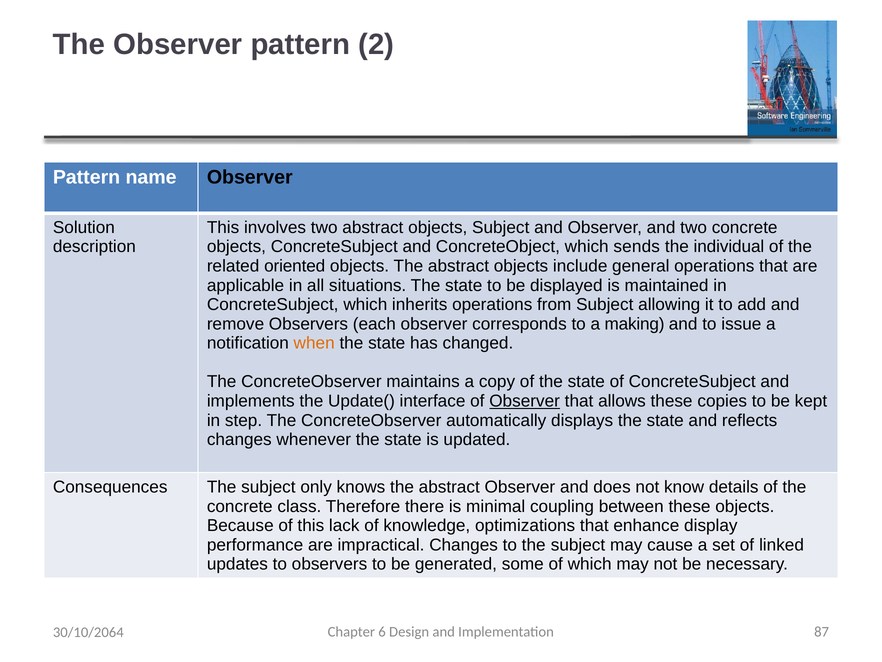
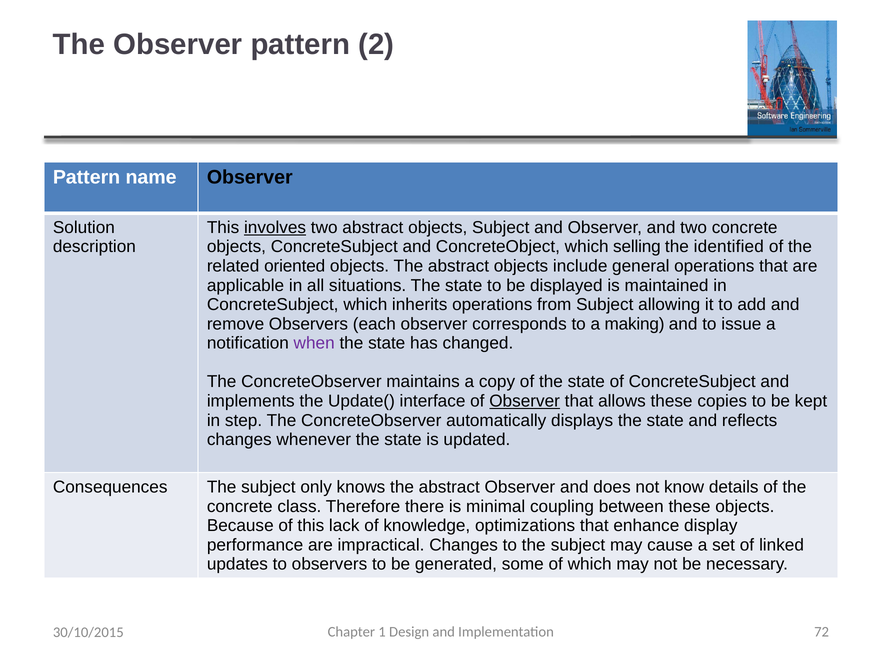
involves underline: none -> present (275, 227)
sends: sends -> selling (637, 247)
individual: individual -> identified (729, 247)
when colour: orange -> purple (314, 343)
6: 6 -> 1 (382, 632)
87: 87 -> 72 (822, 632)
30/10/2064: 30/10/2064 -> 30/10/2015 (88, 632)
